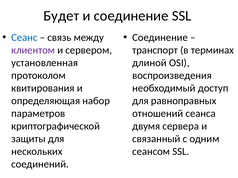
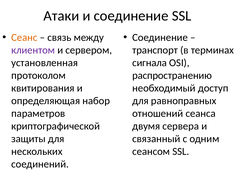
Будет: Будет -> Атаки (61, 16)
Сеанс colour: blue -> orange (24, 38)
длиной: длиной -> сигнала (150, 63)
воспроизведения: воспроизведения -> распространению (172, 76)
